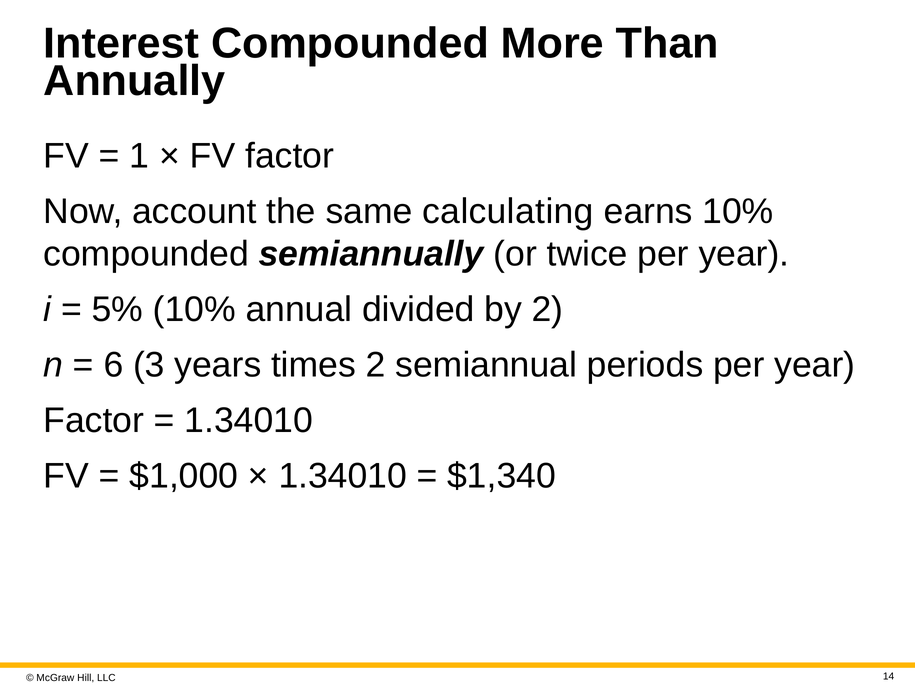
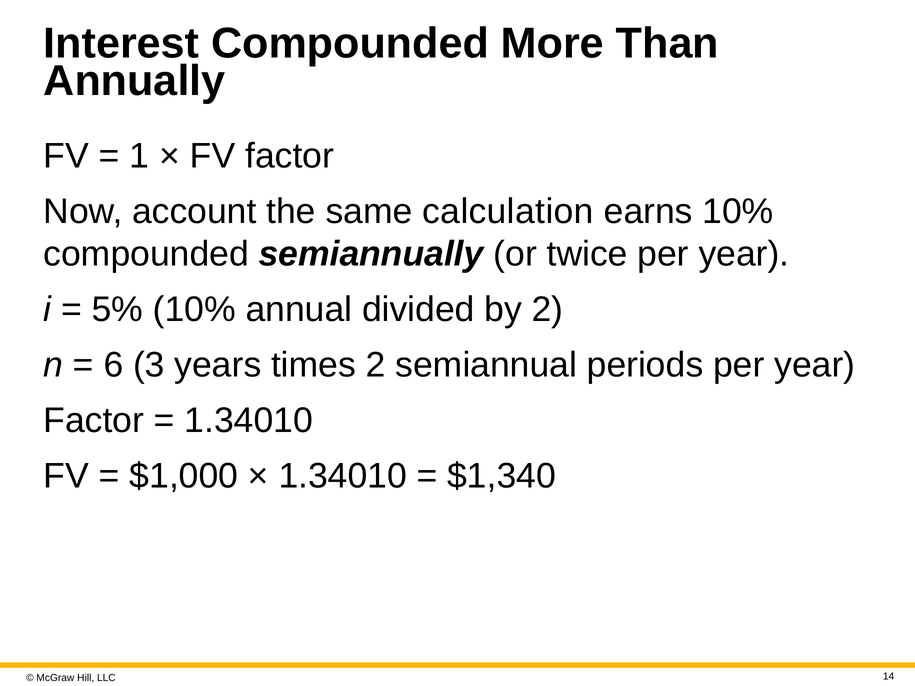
calculating: calculating -> calculation (508, 212)
